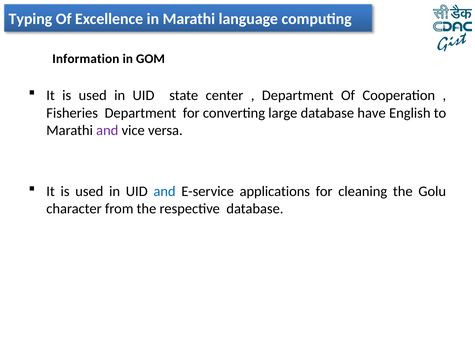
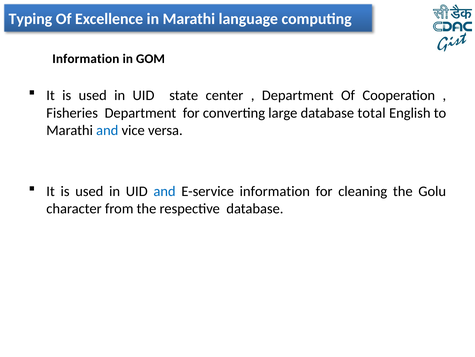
have: have -> total (372, 113)
and colour: purple -> blue (107, 130)
E-service applications: applications -> information (275, 191)
